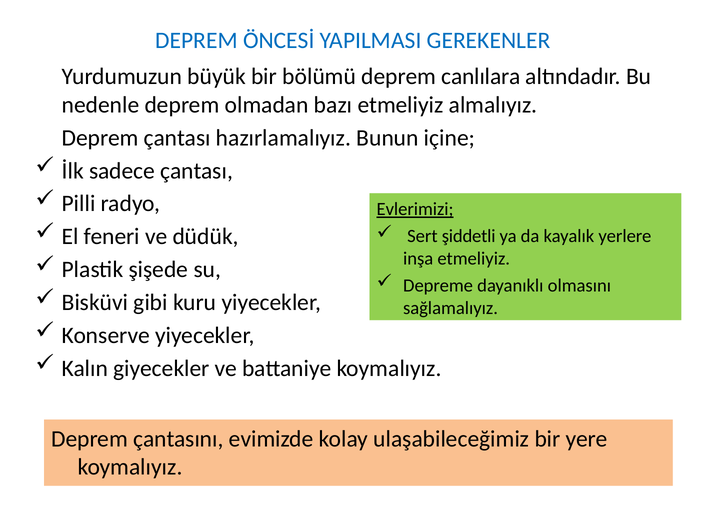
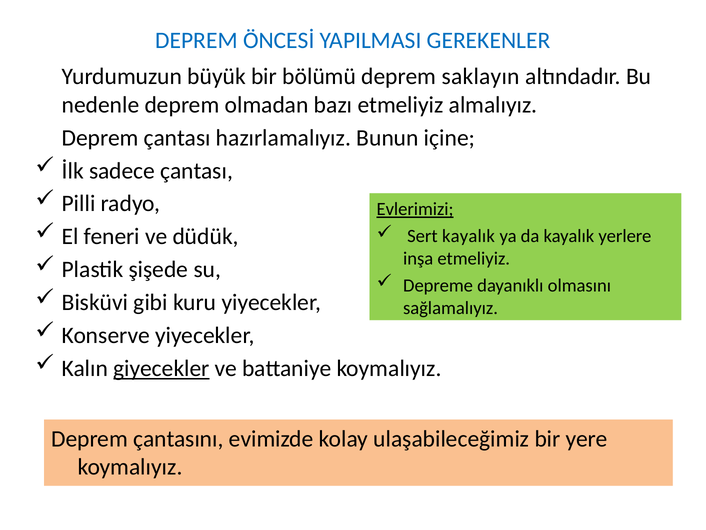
canlılara: canlılara -> saklayın (481, 76)
Sert şiddetli: şiddetli -> kayalık (468, 236)
giyecekler underline: none -> present (161, 368)
